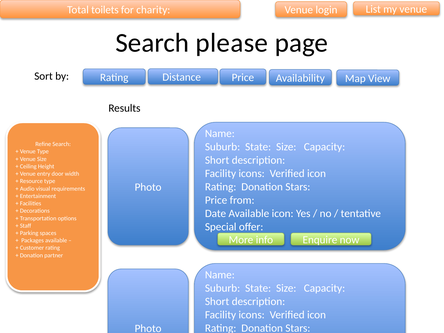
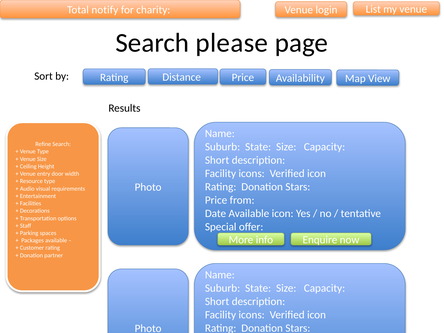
toilets: toilets -> notify (105, 10)
